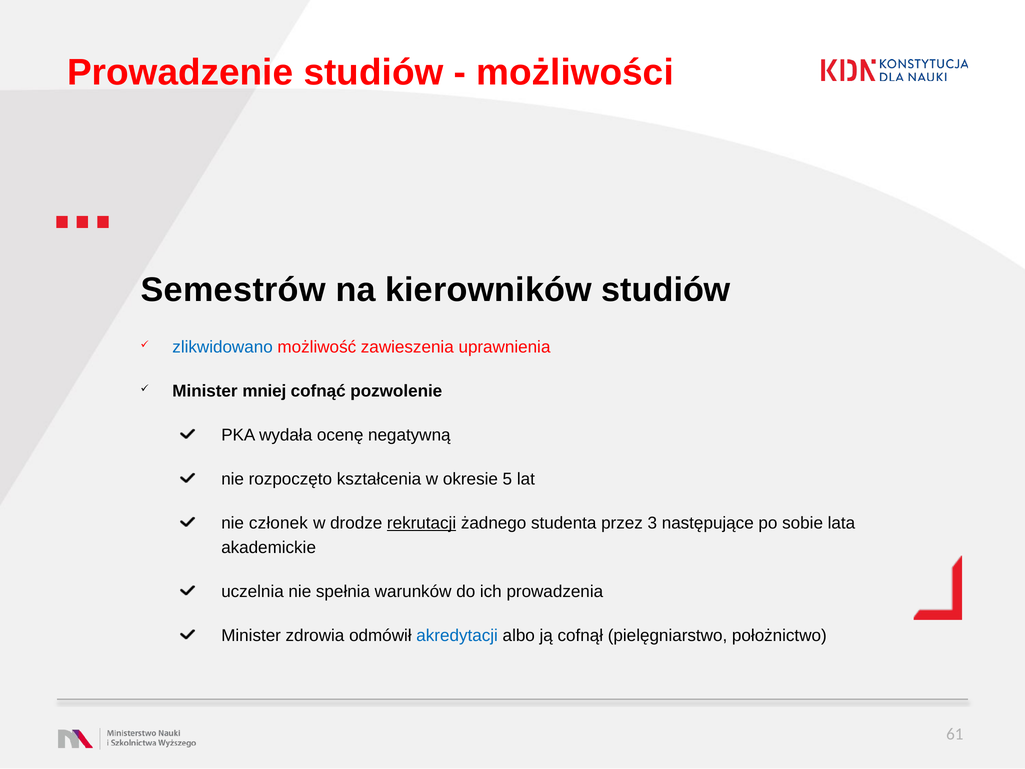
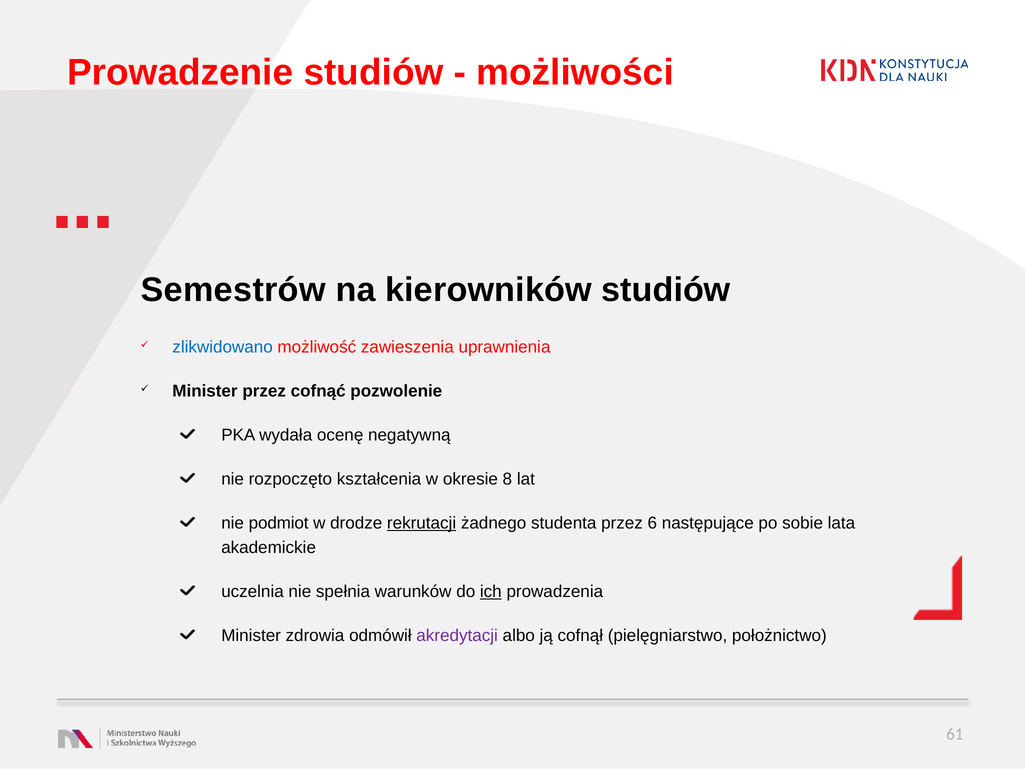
Minister mniej: mniej -> przez (264, 391)
5: 5 -> 8 (507, 479)
członek: członek -> podmiot (279, 523)
3: 3 -> 6 (652, 523)
ich underline: none -> present (491, 592)
akredytacji colour: blue -> purple (457, 635)
